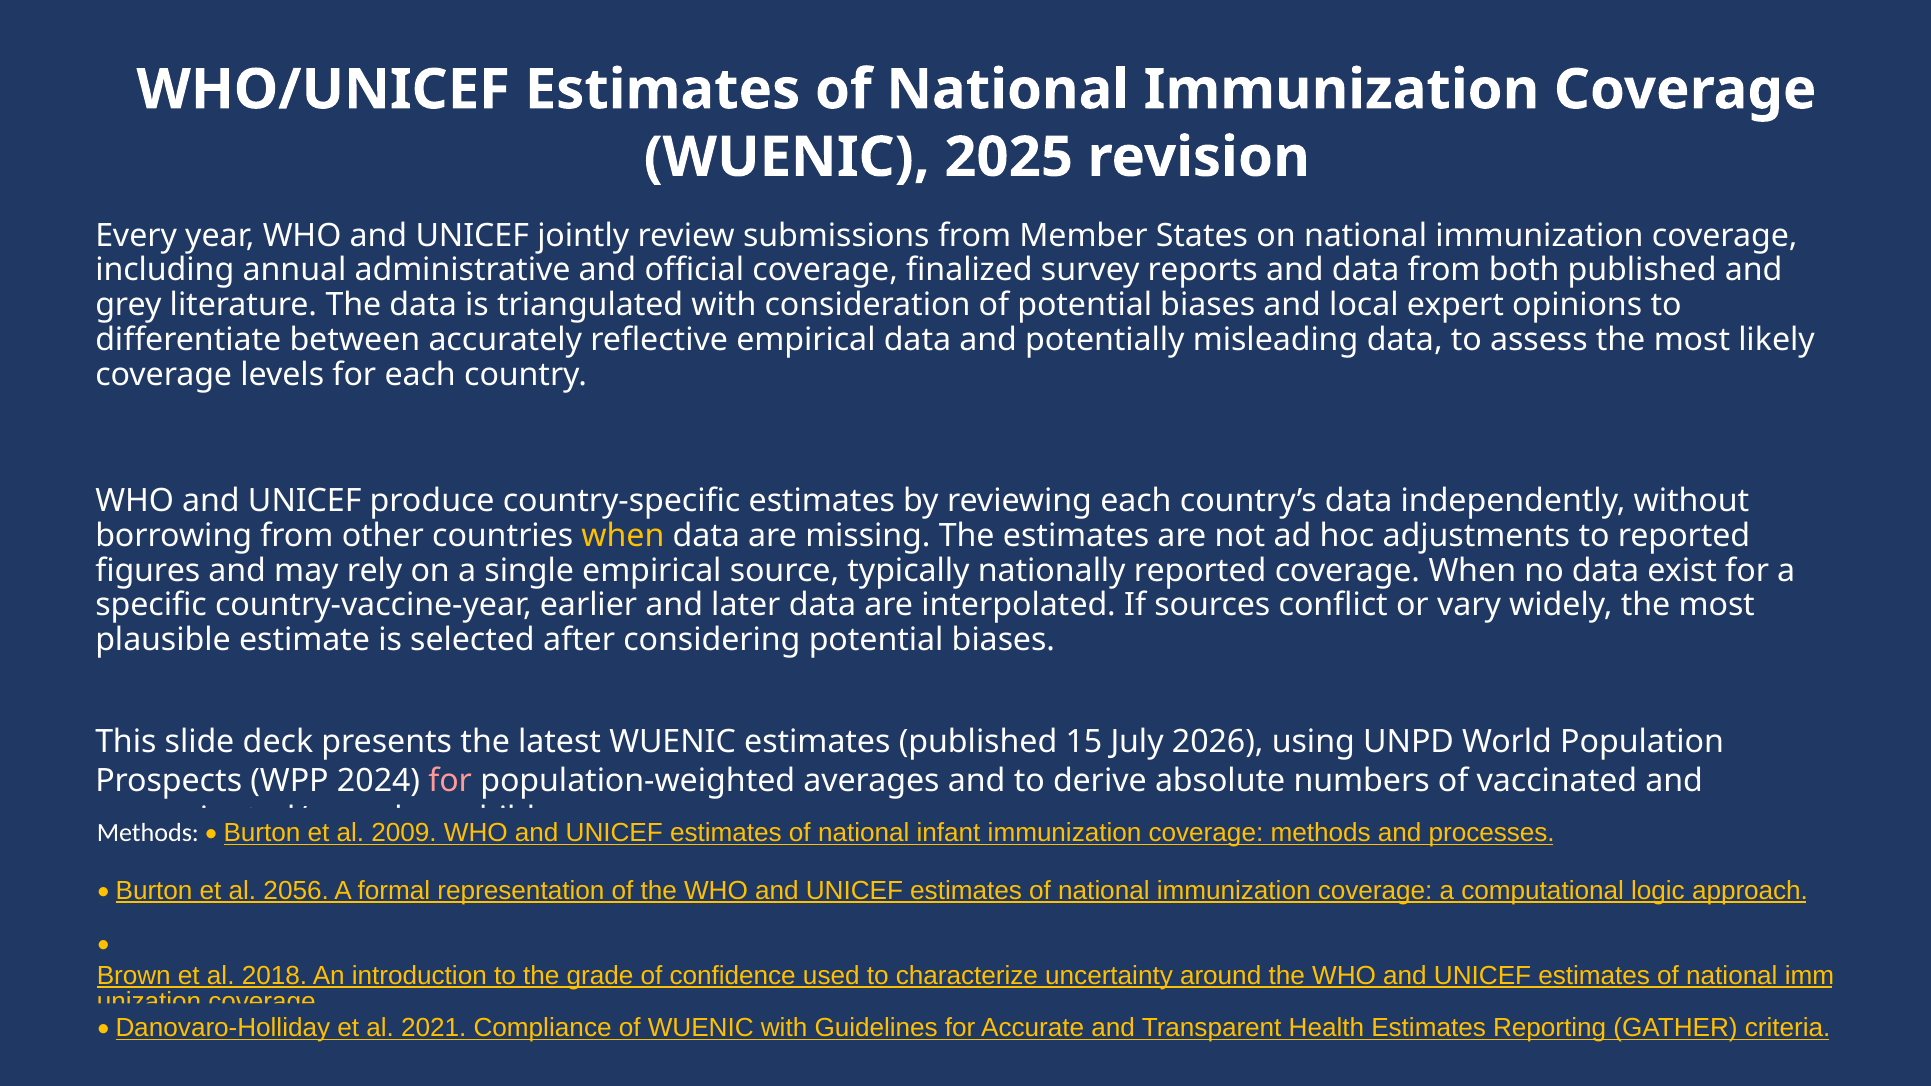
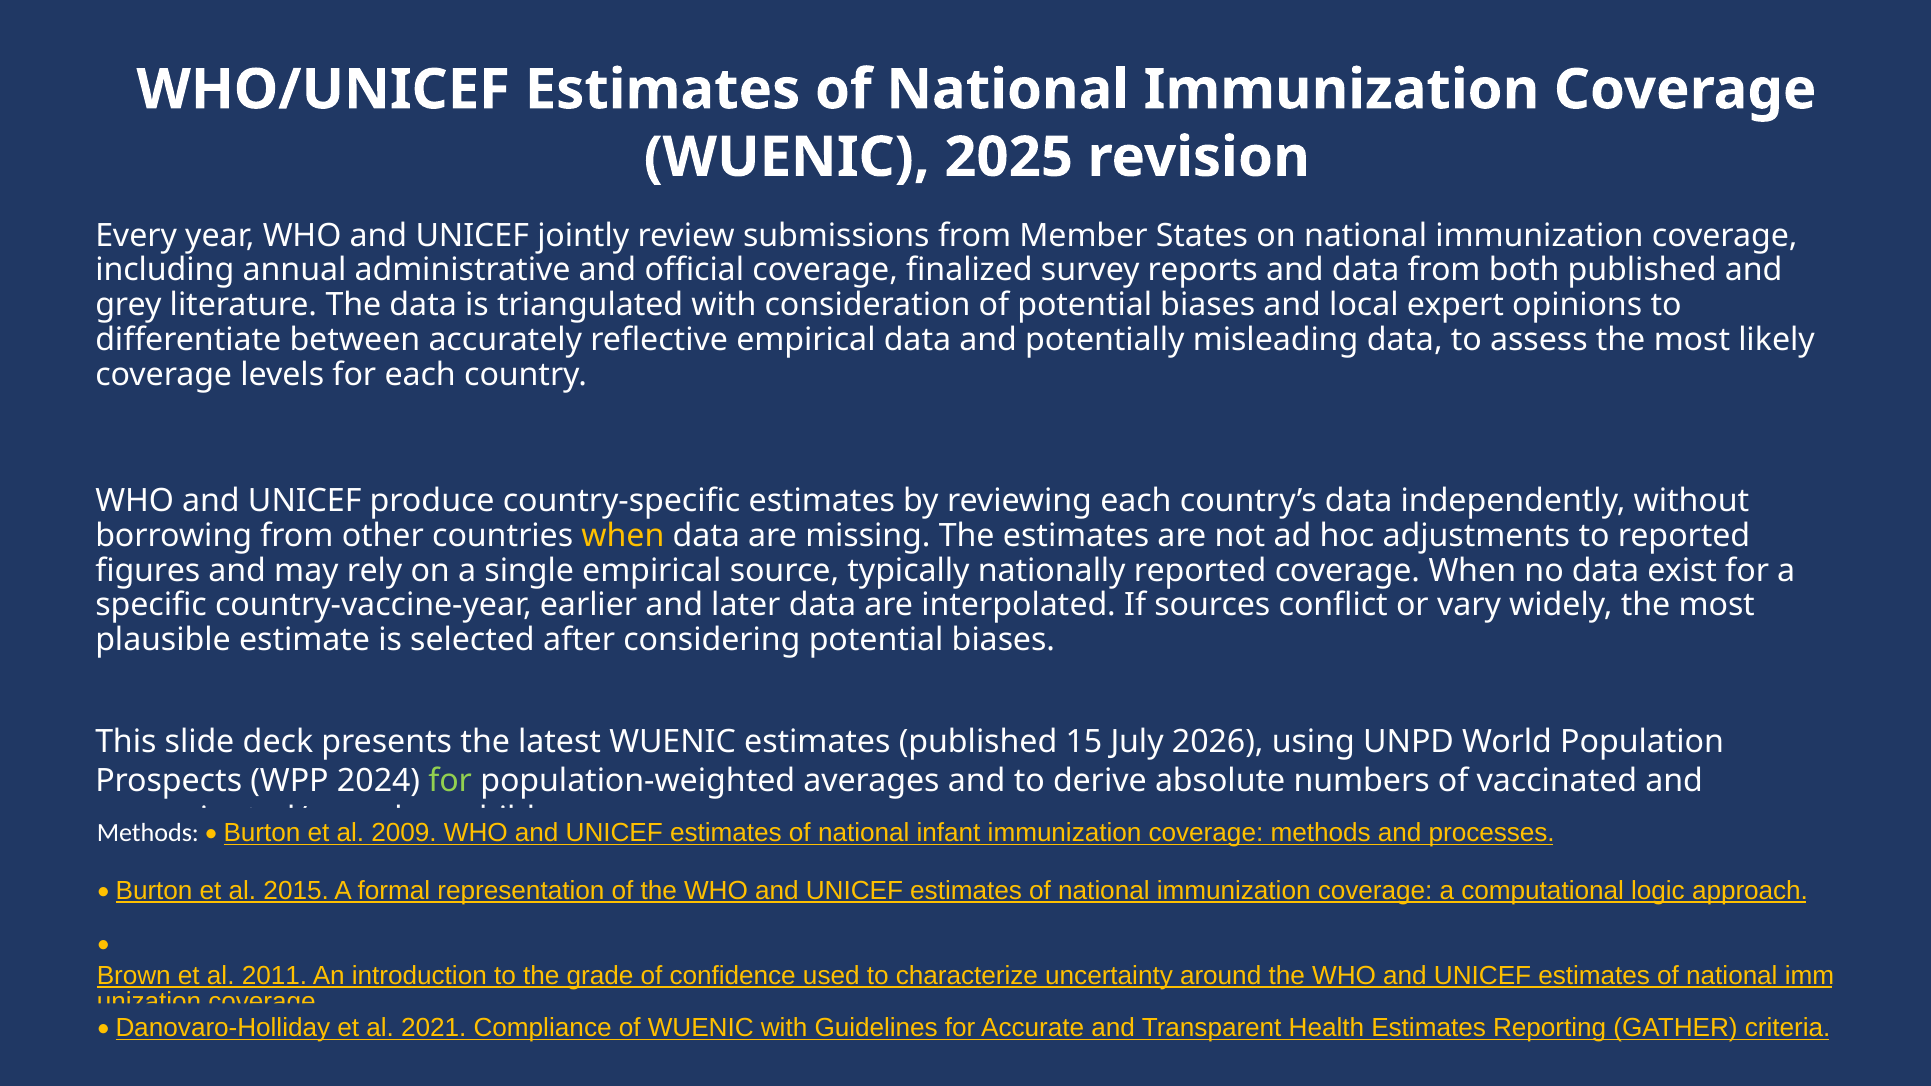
for colour: pink -> light green (450, 781)
2056: 2056 -> 2015 (296, 891)
2018: 2018 -> 2011 (274, 976)
